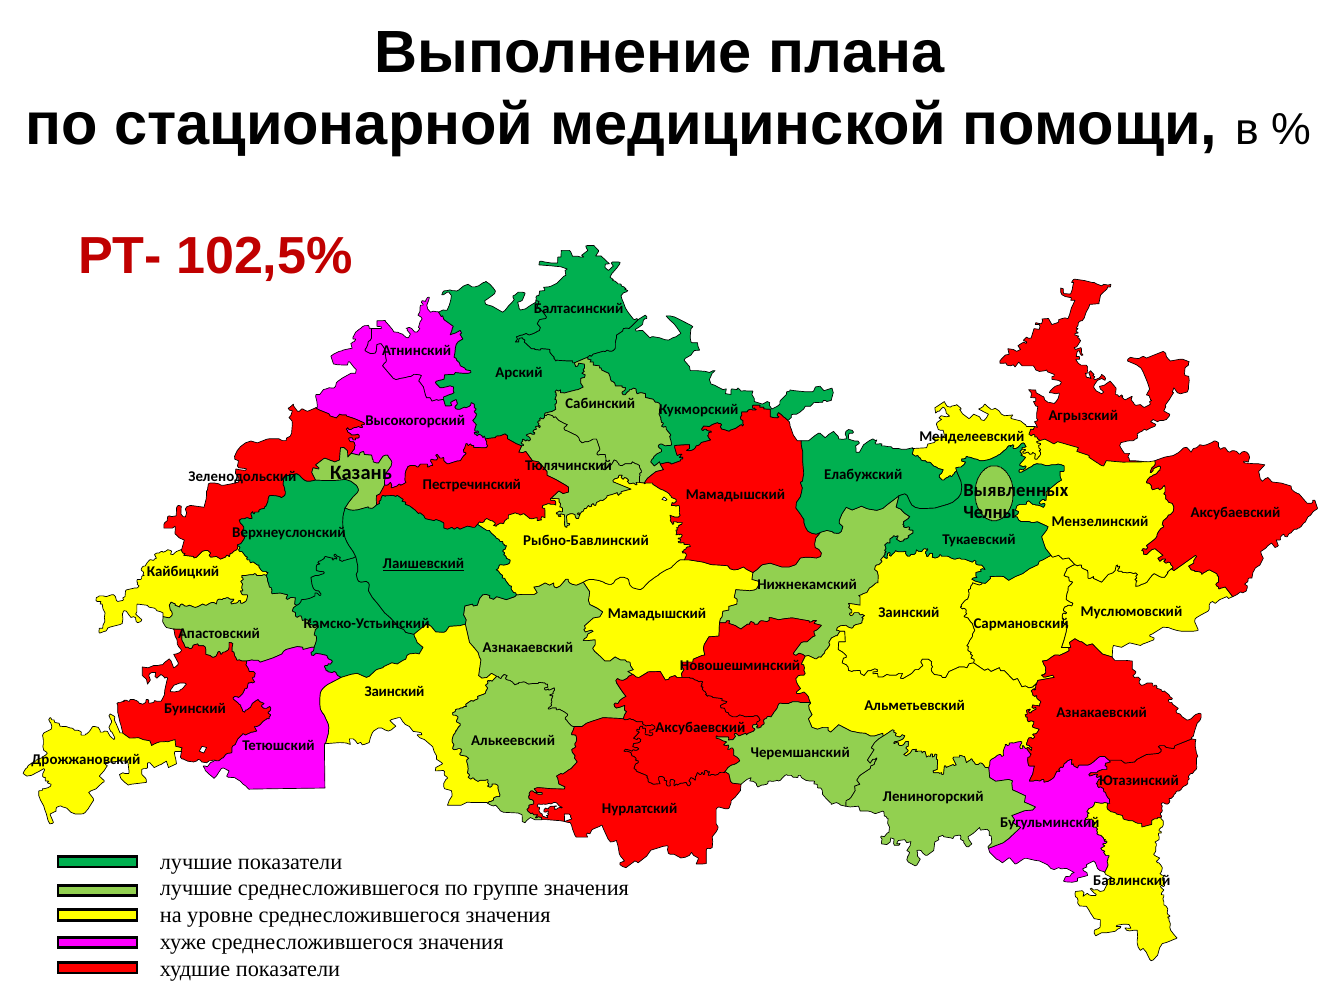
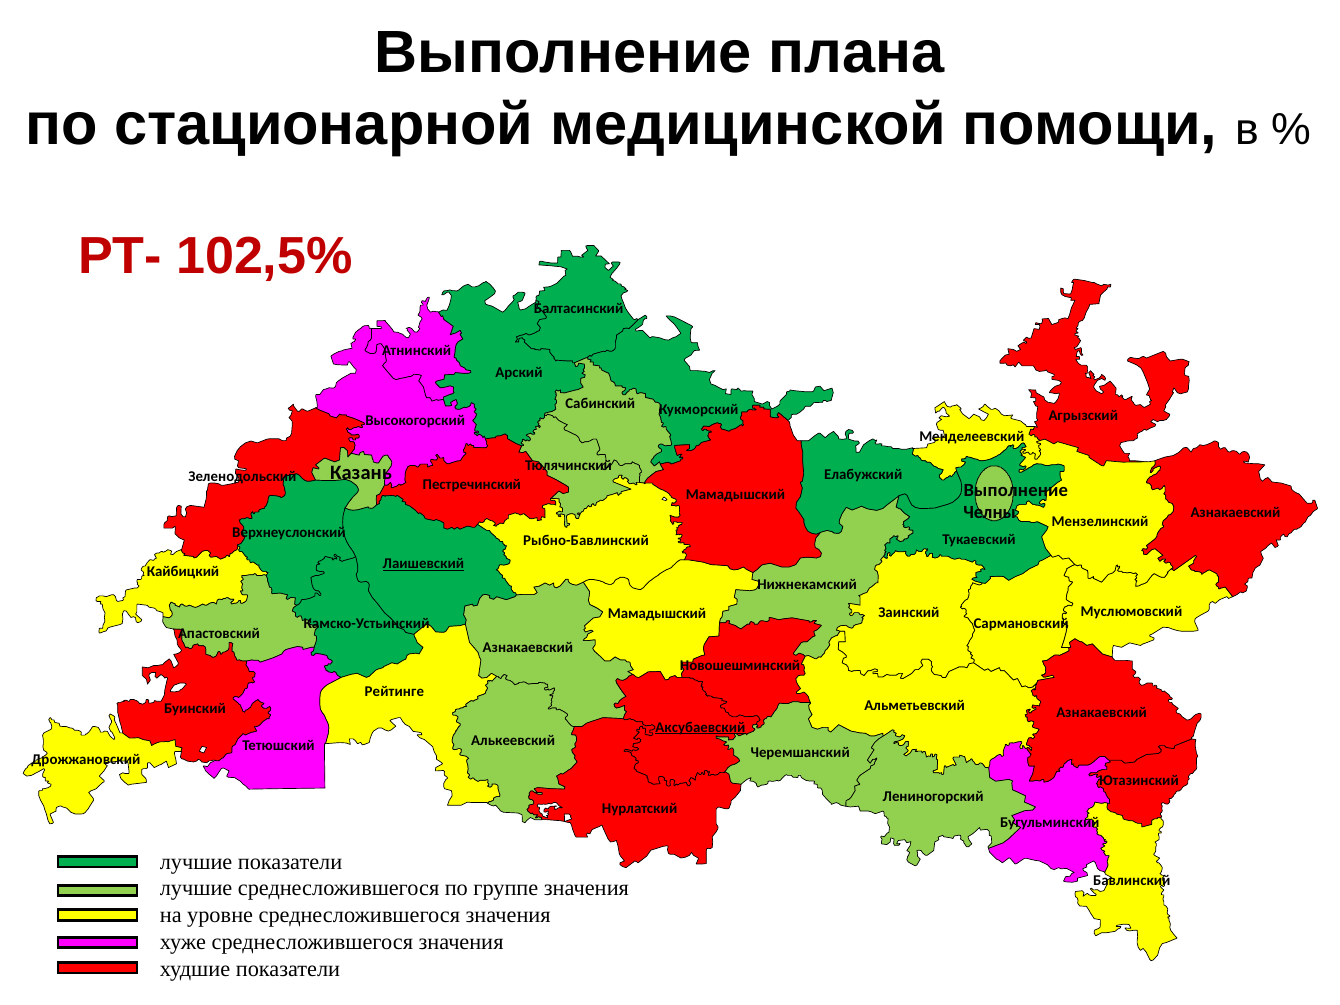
Выявленных: Выявленных -> Выполнение (1016, 490)
Аксубаевский: Аксубаевский -> Азнакаевский (1235, 513)
Заинский: Заинский -> Рейтинге (394, 692)
Аксубаевский underline: none -> present (700, 727)
